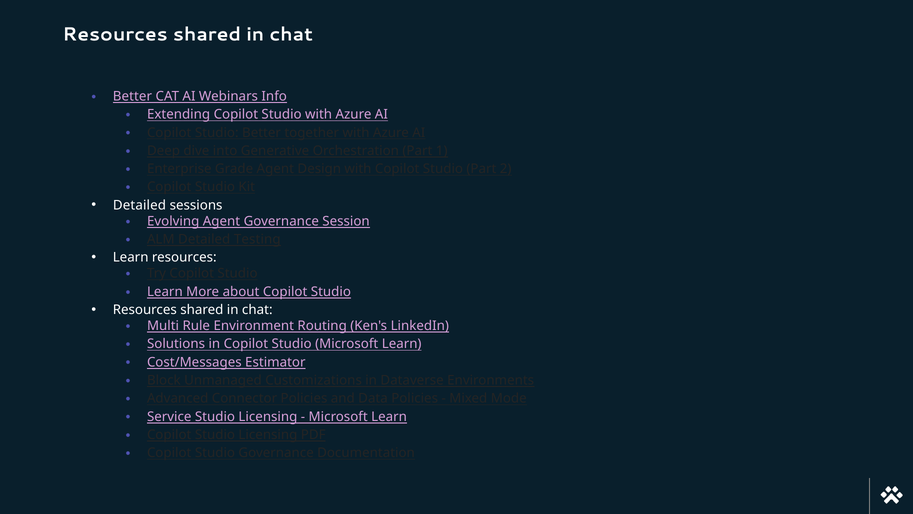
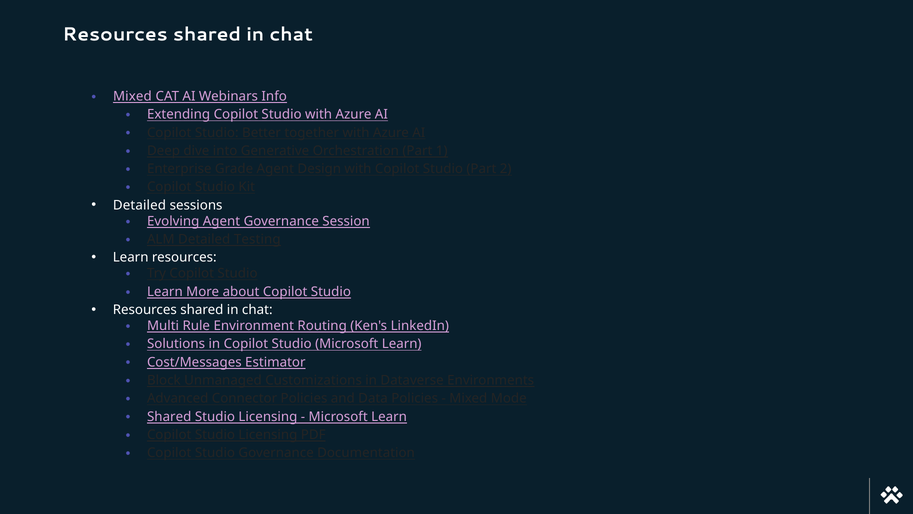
Better: Better -> Mixed (132, 96)
Service: Service -> Shared (169, 416)
